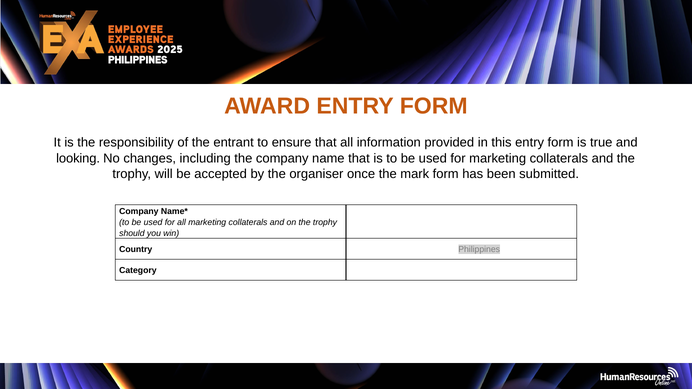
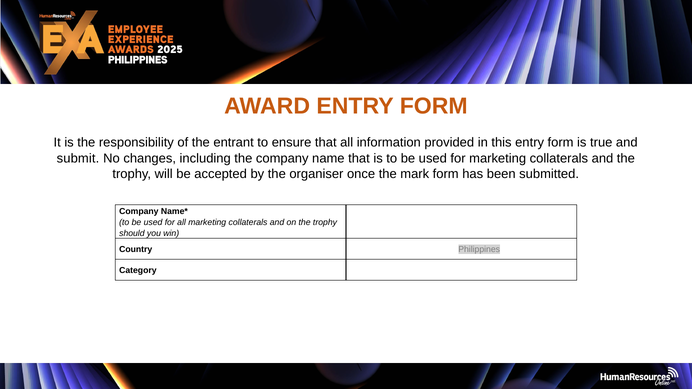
looking: looking -> submit (78, 158)
